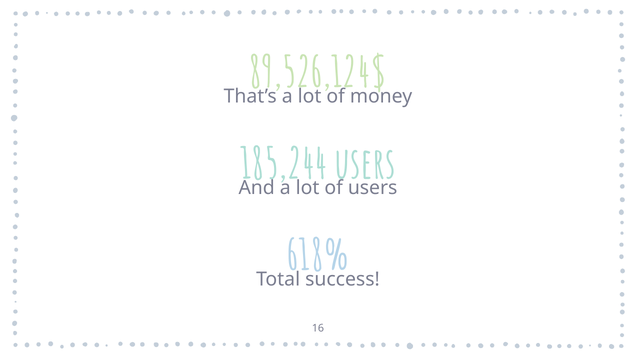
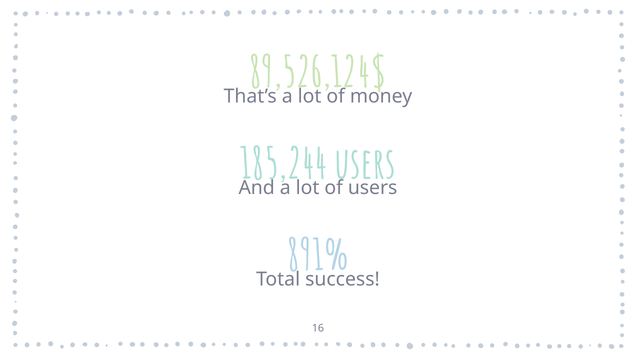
618%: 618% -> 891% (318, 256)
